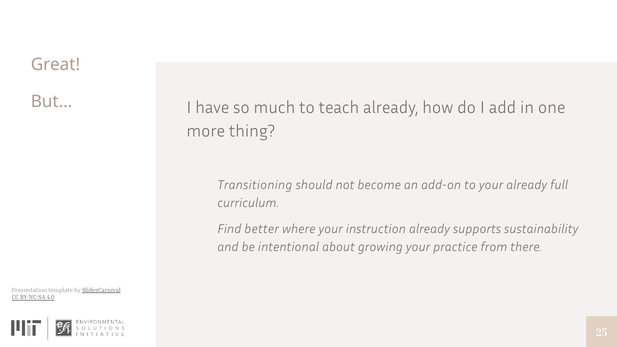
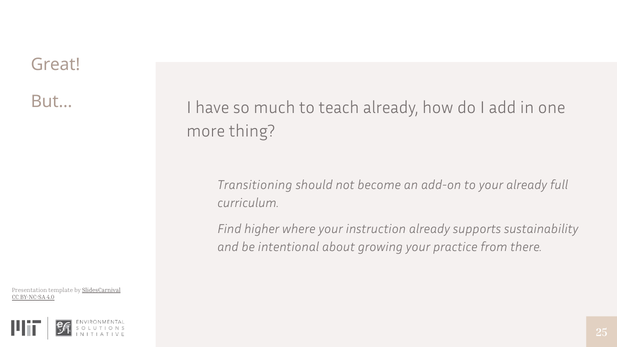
better: better -> higher (262, 229)
